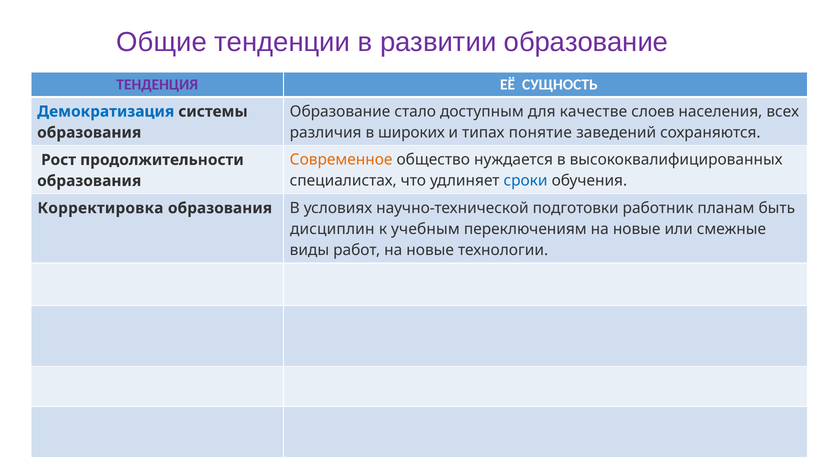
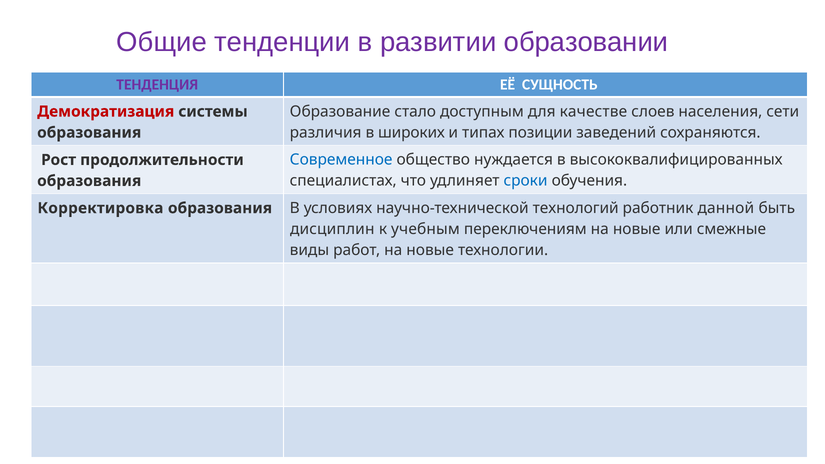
развитии образование: образование -> образовании (586, 42)
всех: всех -> сети (783, 112)
Демократизация colour: blue -> red (106, 112)
понятие: понятие -> позиции (540, 133)
Современное colour: orange -> blue (341, 160)
подготовки: подготовки -> технологий (576, 208)
планам: планам -> данной (726, 208)
